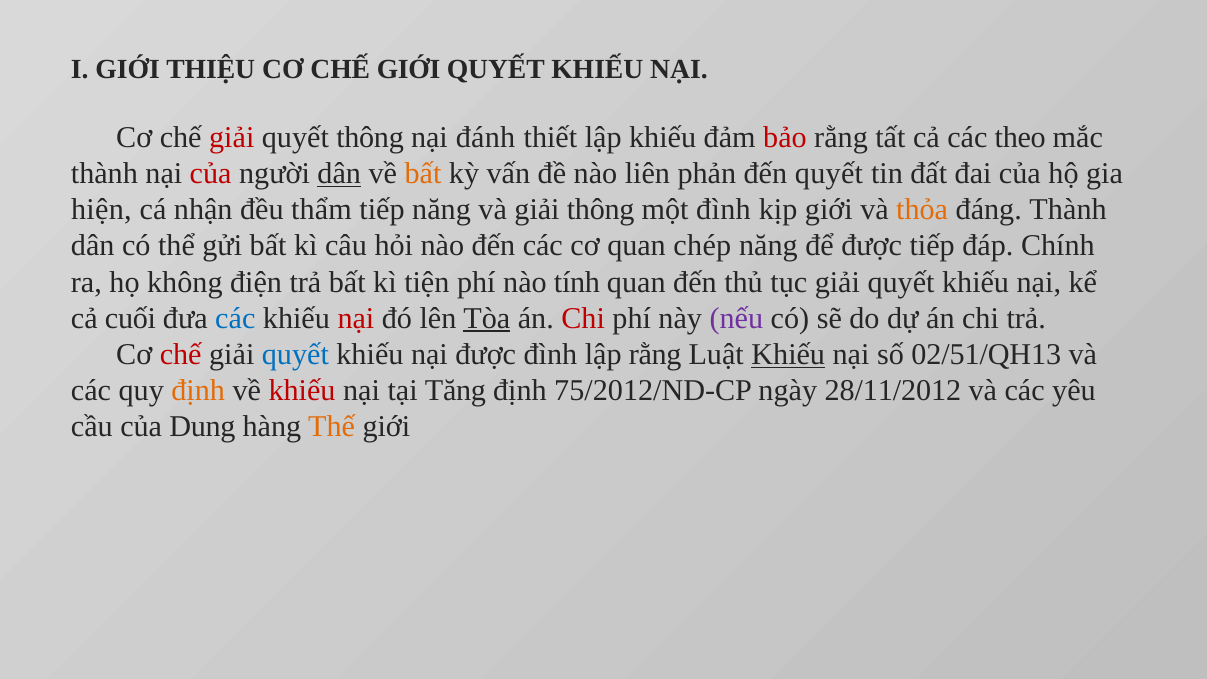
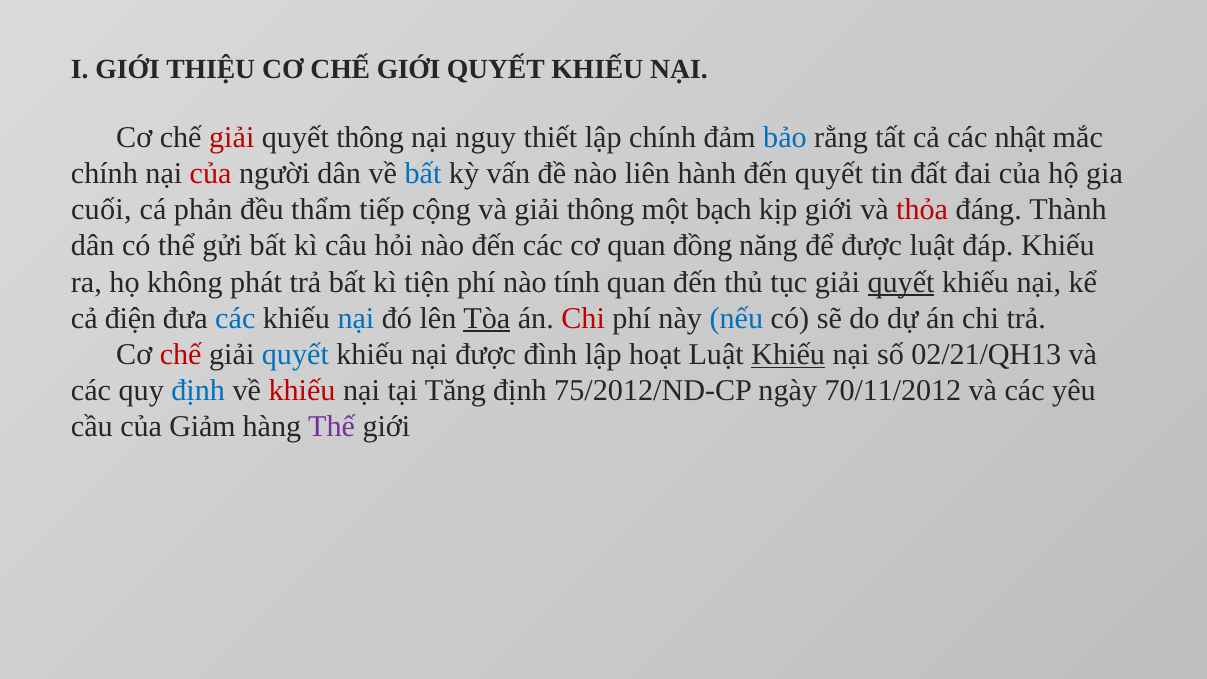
đánh: đánh -> nguy (486, 137)
lập khiếu: khiếu -> chính (663, 137)
bảo colour: red -> blue (785, 137)
theo: theo -> nhật (1020, 137)
thành: thành -> chính (104, 173)
dân underline: present -> none (339, 173)
bất colour: orange -> blue (423, 173)
phản: phản -> hành (707, 173)
hiện: hiện -> cuối (101, 210)
nhận: nhận -> phản (203, 210)
tiếp năng: năng -> cộng (442, 210)
một đình: đình -> bạch (724, 210)
thỏa colour: orange -> red (922, 210)
chép: chép -> đồng (703, 246)
được tiếp: tiếp -> luật (932, 246)
đáp Chính: Chính -> Khiếu (1058, 246)
điện: điện -> phát (256, 282)
quyết underline: none -> present (901, 282)
cuối: cuối -> điện (130, 318)
nại colour: red -> blue (356, 318)
nếu colour: purple -> blue (736, 318)
lập rằng: rằng -> hoạt (655, 354)
02/51/QH13: 02/51/QH13 -> 02/21/QH13 (986, 354)
định colour: orange -> blue (198, 391)
28/11/2012: 28/11/2012 -> 70/11/2012 (893, 391)
Dung: Dung -> Giảm (202, 427)
Thế colour: orange -> purple (332, 427)
